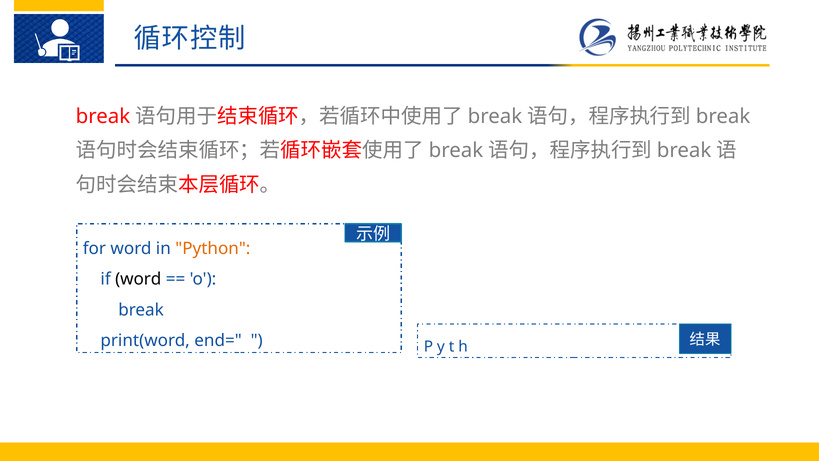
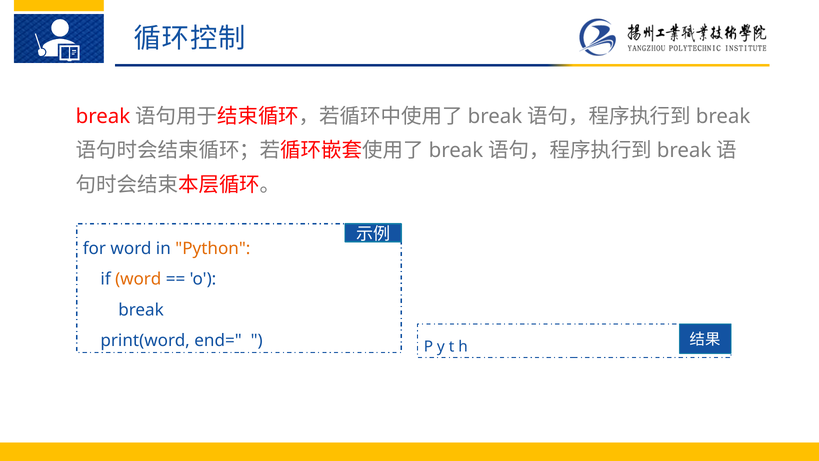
word colour: black -> orange (138, 279)
